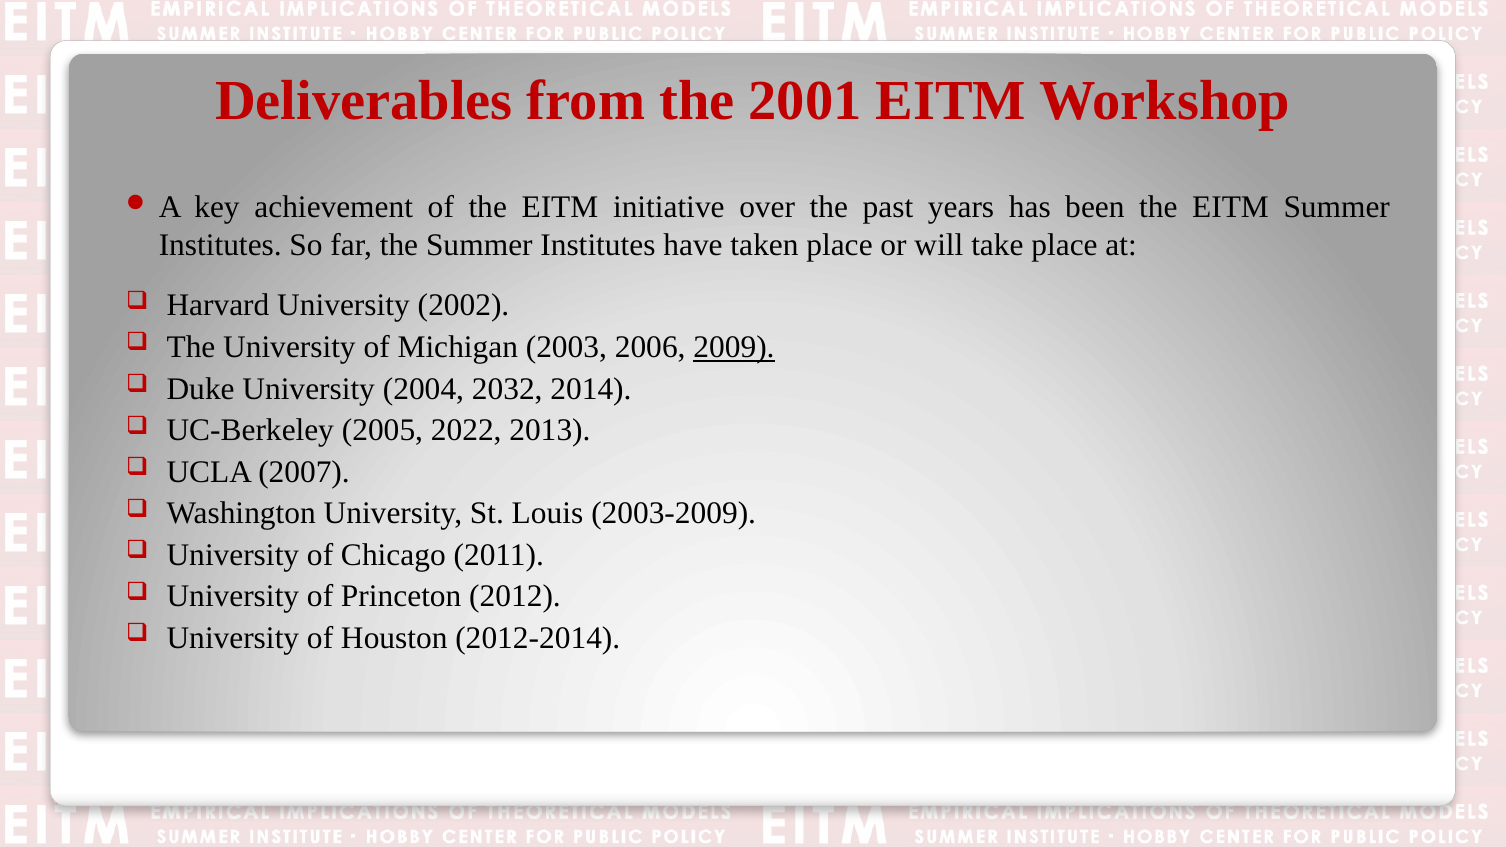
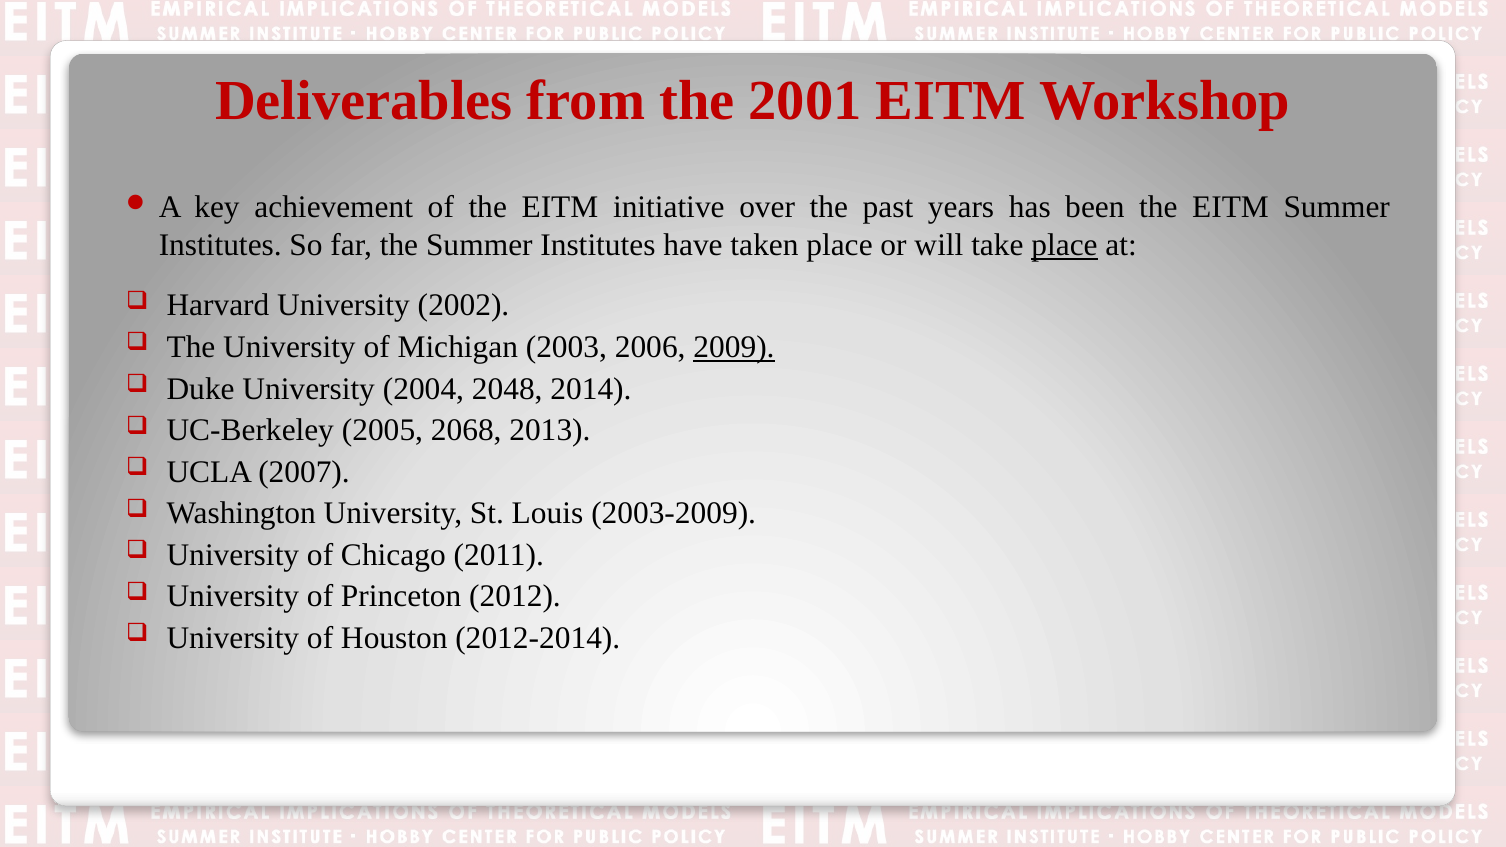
place underline: none -> present (1065, 245)
2032: 2032 -> 2048 (507, 389)
2022: 2022 -> 2068 (466, 430)
